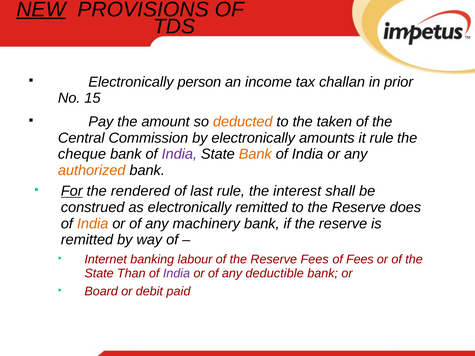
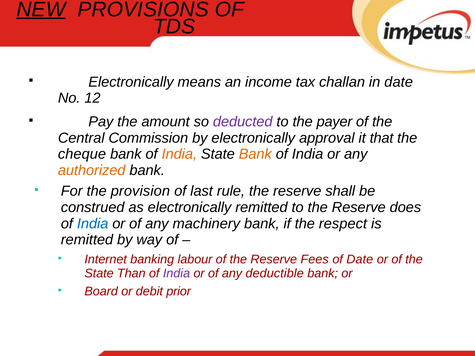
person: person -> means (199, 82)
in prior: prior -> date (399, 82)
15: 15 -> 12 (92, 98)
deducted colour: orange -> purple (243, 122)
taken: taken -> payer (334, 122)
amounts: amounts -> approval (327, 138)
it rule: rule -> that (382, 138)
India colour: purple -> orange (179, 154)
For underline: present -> none (72, 191)
rendered: rendered -> provision (140, 191)
rule the interest: interest -> reserve (297, 191)
India colour: orange -> blue (93, 224)
if the reserve: reserve -> respect (343, 224)
of Fees: Fees -> Date (360, 259)
paid: paid -> prior (179, 292)
